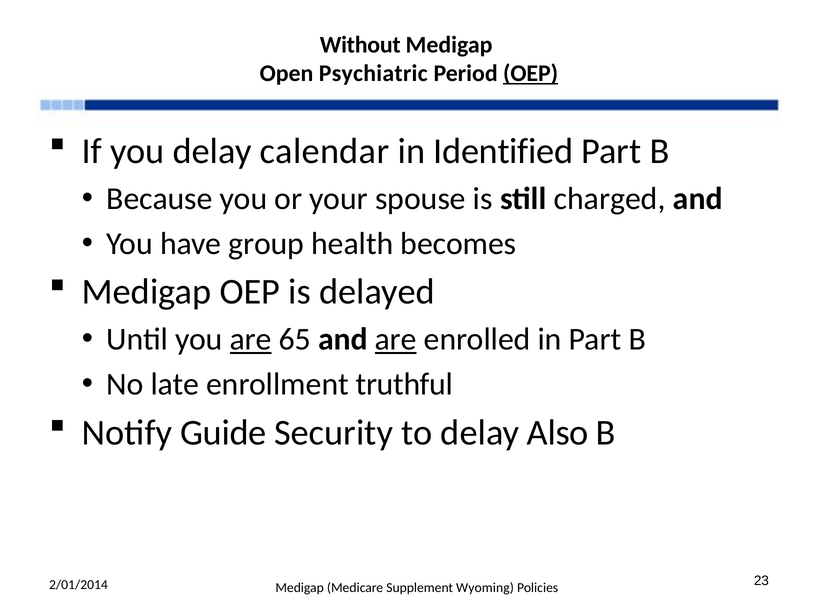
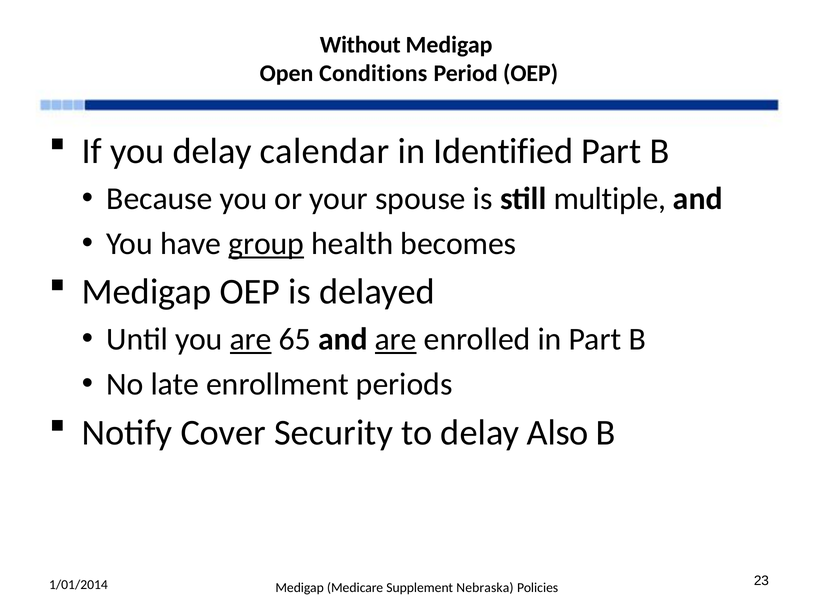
Psychiatric: Psychiatric -> Conditions (373, 73)
OEP underline: present -> none (531, 73)
charged: charged -> multiple (610, 199)
group underline: none -> present (266, 244)
truthful: truthful -> periods (404, 384)
Guide: Guide -> Cover (223, 432)
2/01/2014: 2/01/2014 -> 1/01/2014 (78, 584)
Wyoming: Wyoming -> Nebraska (485, 587)
